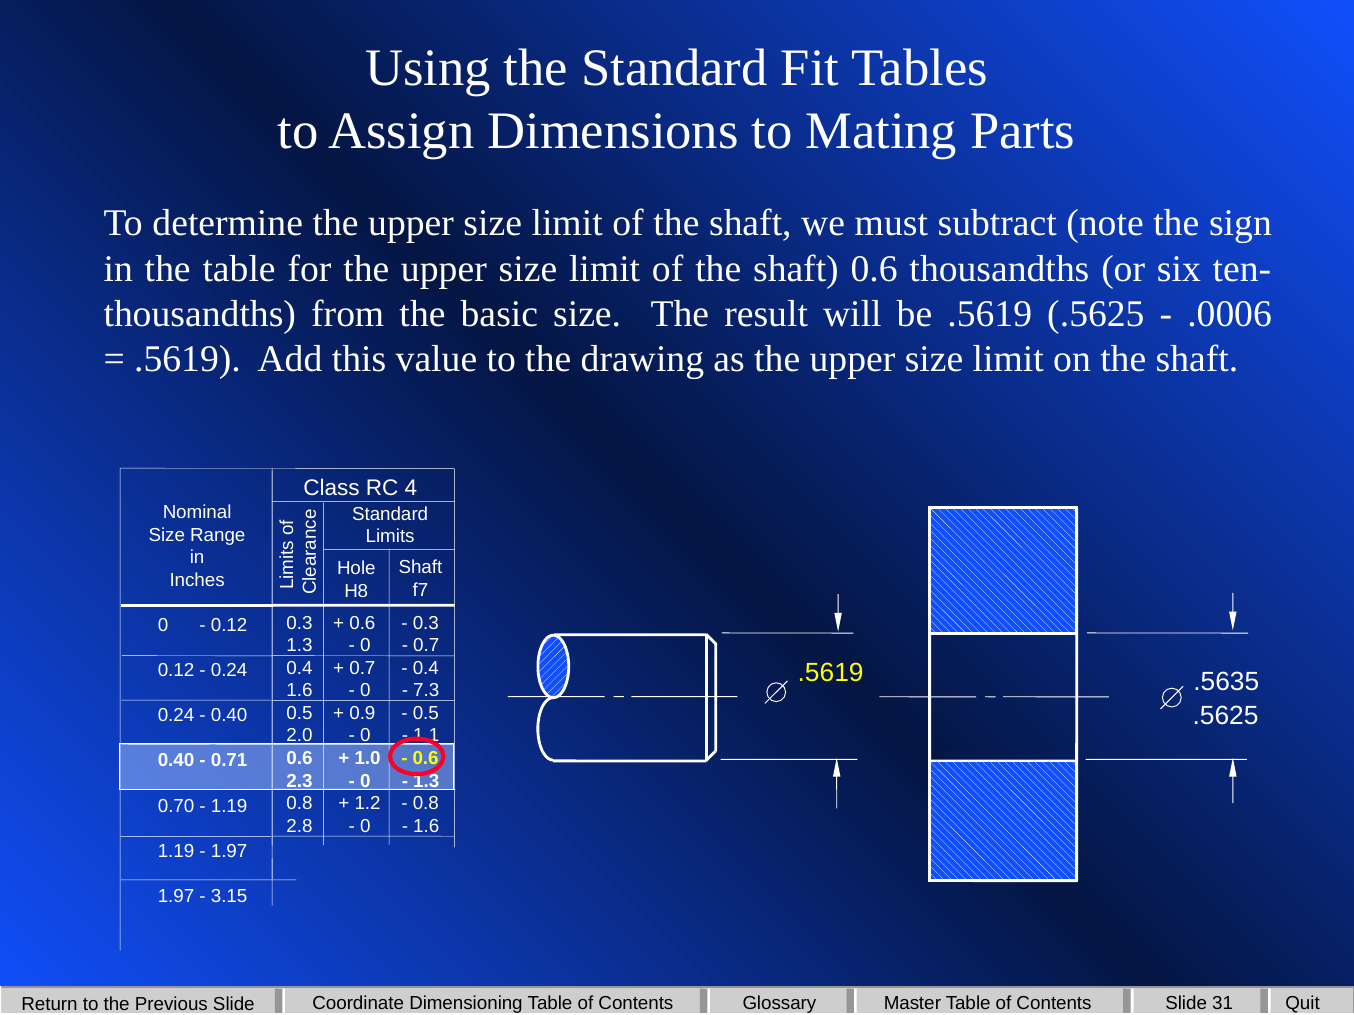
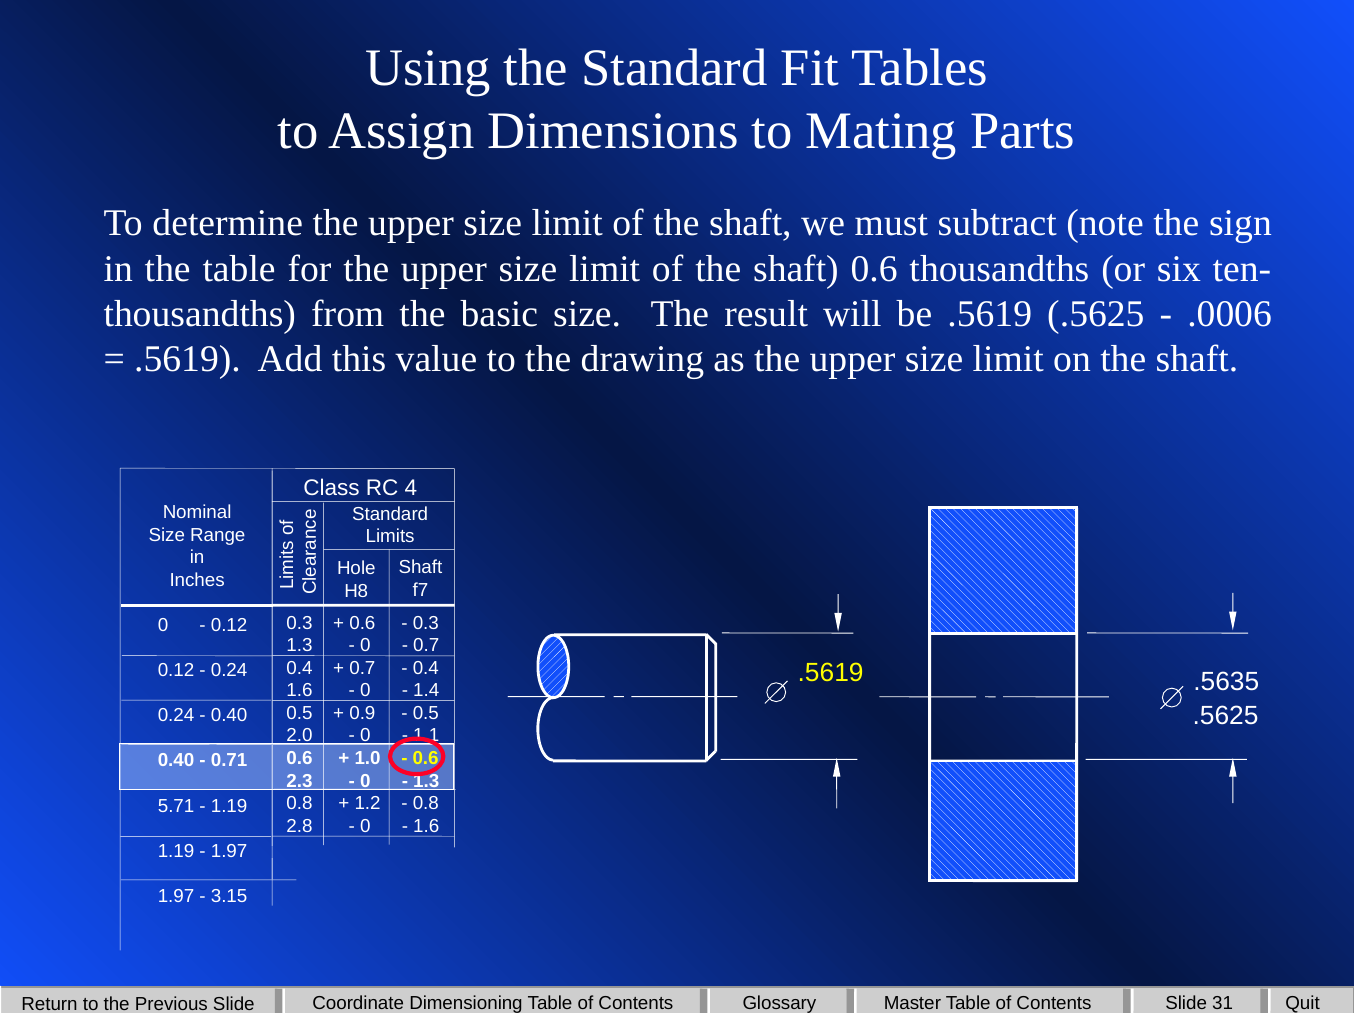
7.3: 7.3 -> 1.4 (426, 691)
0.70: 0.70 -> 5.71 (176, 806)
